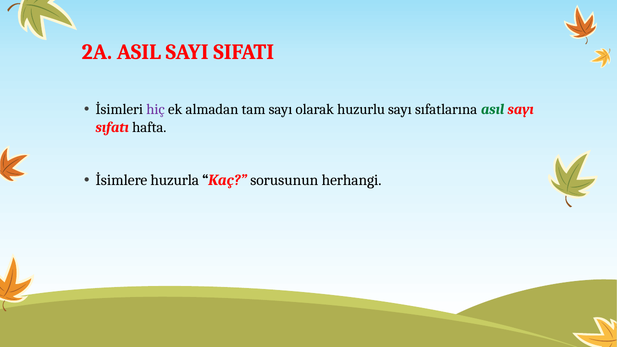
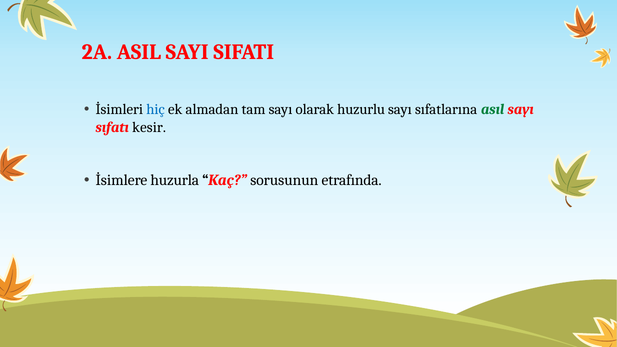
hiç colour: purple -> blue (156, 110)
hafta: hafta -> kesir (149, 127)
herhangi: herhangi -> etrafında (352, 180)
